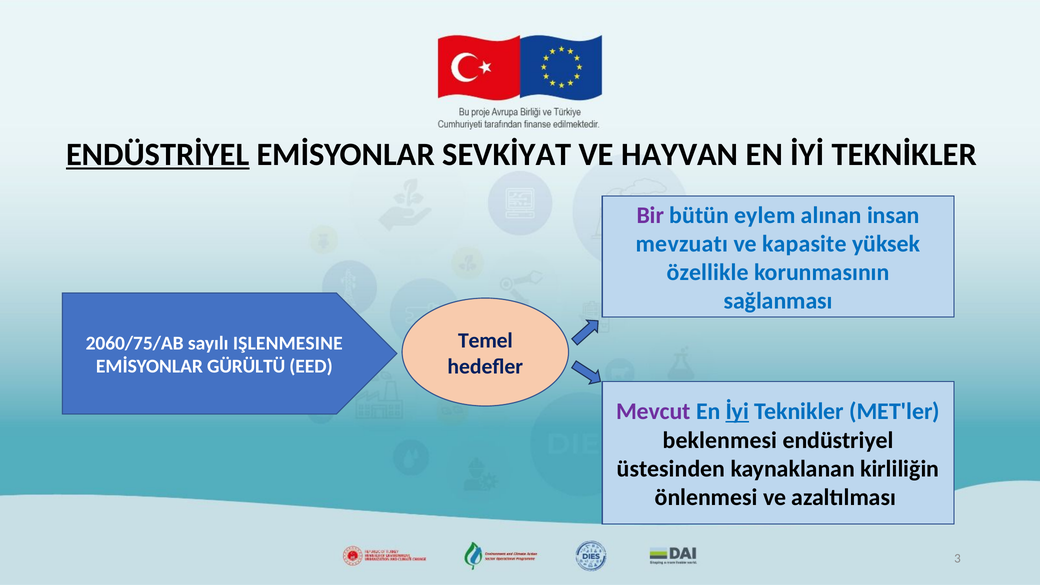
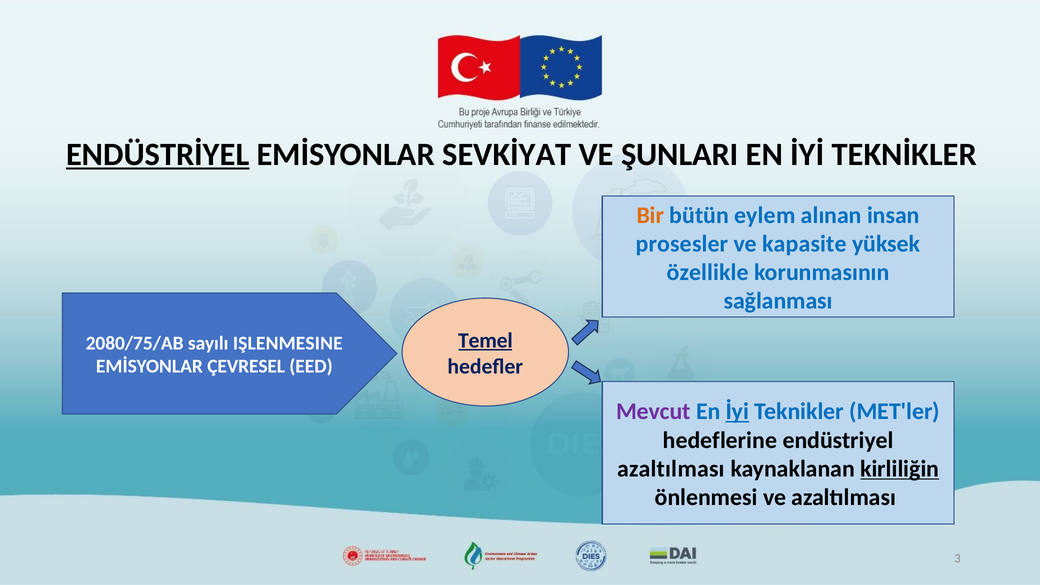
HAYVAN: HAYVAN -> ŞUNLARI (680, 155)
Bir colour: purple -> orange (650, 215)
mevzuatı: mevzuatı -> prosesler (682, 244)
Temel underline: none -> present (485, 341)
2060/75/AB: 2060/75/AB -> 2080/75/AB (135, 343)
GÜRÜLTÜ: GÜRÜLTÜ -> ÇEVRESEL (246, 367)
beklenmesi: beklenmesi -> hedeflerine (720, 440)
üstesinden: üstesinden -> azaltılması (671, 469)
kirliliğin underline: none -> present (900, 469)
